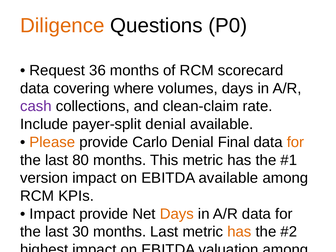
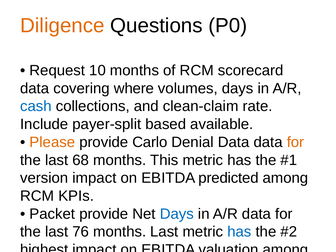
Request 36: 36 -> 10 (98, 70)
cash colour: purple -> blue (36, 106)
payer-split denial: denial -> based (166, 124)
Denial Final: Final -> Data (234, 142)
80: 80 -> 68 (81, 160)
EBITDA available: available -> predicted (229, 178)
Impact: Impact -> Packet (52, 214)
Days colour: orange -> blue (177, 214)
30: 30 -> 76 (81, 232)
has colour: orange -> blue (239, 232)
